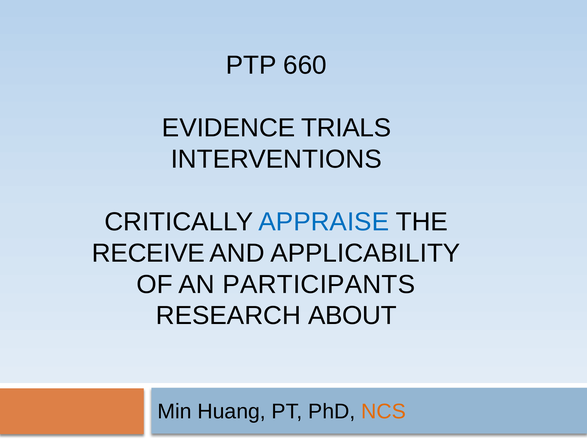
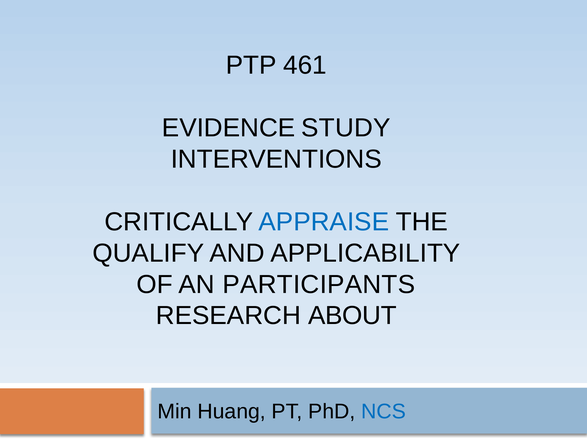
660: 660 -> 461 (305, 65)
TRIALS: TRIALS -> STUDY (346, 128)
RECEIVE: RECEIVE -> QUALIFY (148, 253)
NCS colour: orange -> blue (384, 412)
